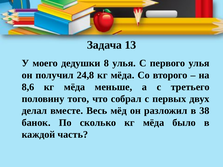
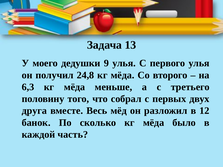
8: 8 -> 9 (106, 63)
8,6: 8,6 -> 6,3 (28, 87)
делал: делал -> друга (34, 111)
38: 38 -> 12 (204, 111)
